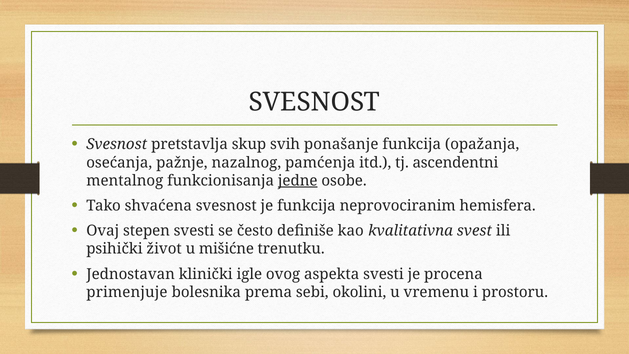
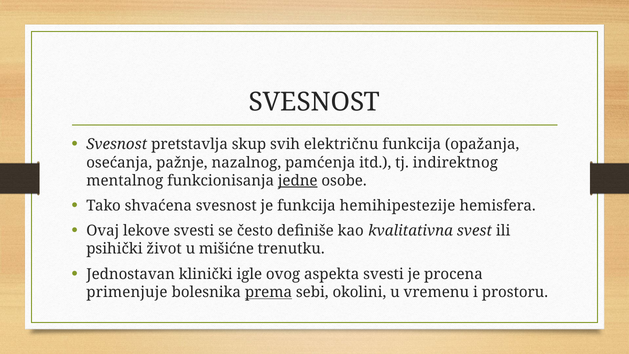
ponašanje: ponašanje -> električnu (341, 144)
ascendentni: ascendentni -> indirektnog (455, 162)
neprovociranim: neprovociranim -> hemihipestezije (398, 206)
stepen: stepen -> lekove (146, 231)
prema underline: none -> present (268, 292)
